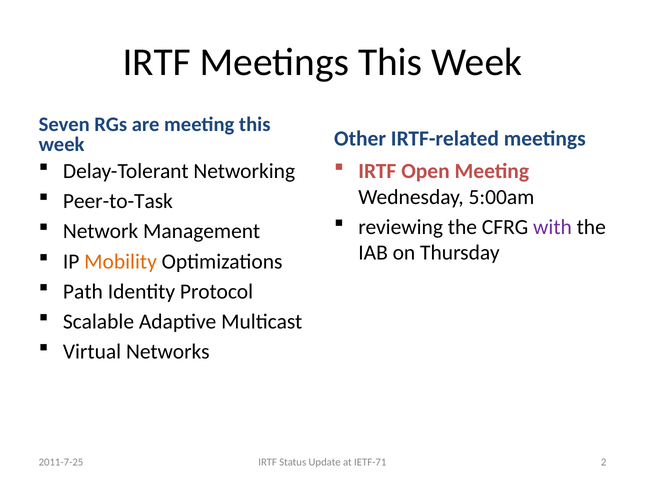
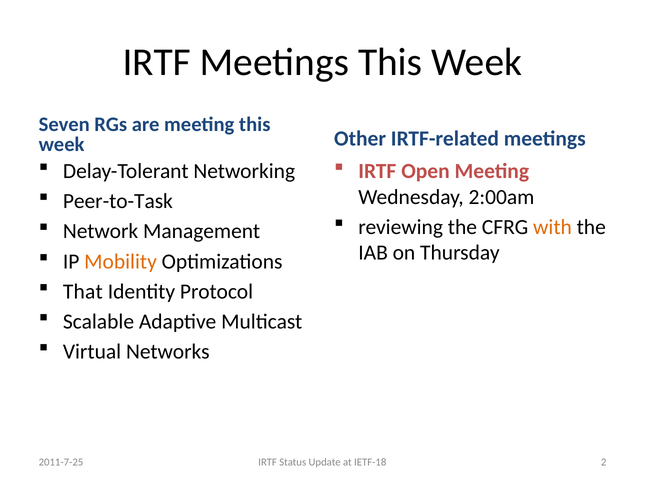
5:00am: 5:00am -> 2:00am (501, 197)
with colour: purple -> orange (552, 227)
Path: Path -> That (83, 291)
IETF-71: IETF-71 -> IETF-18 (370, 462)
